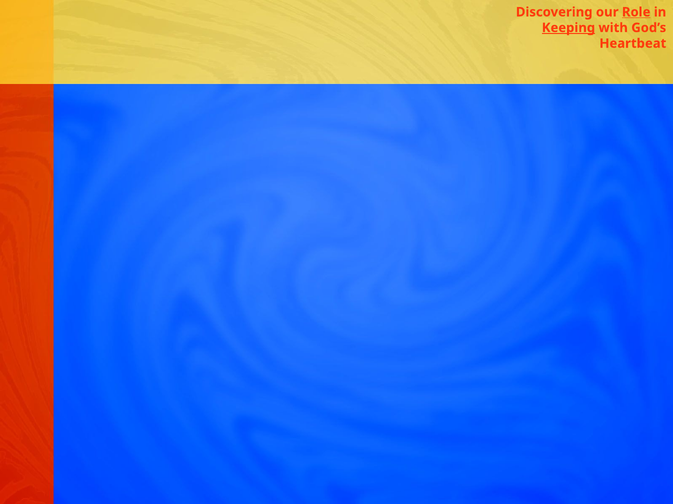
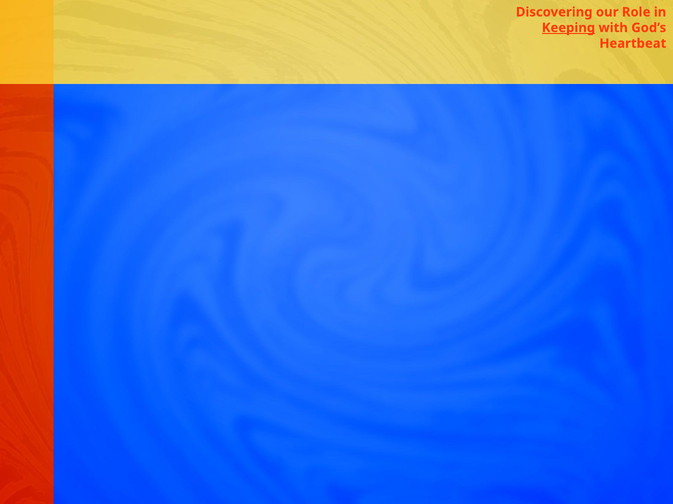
Role underline: present -> none (636, 12)
